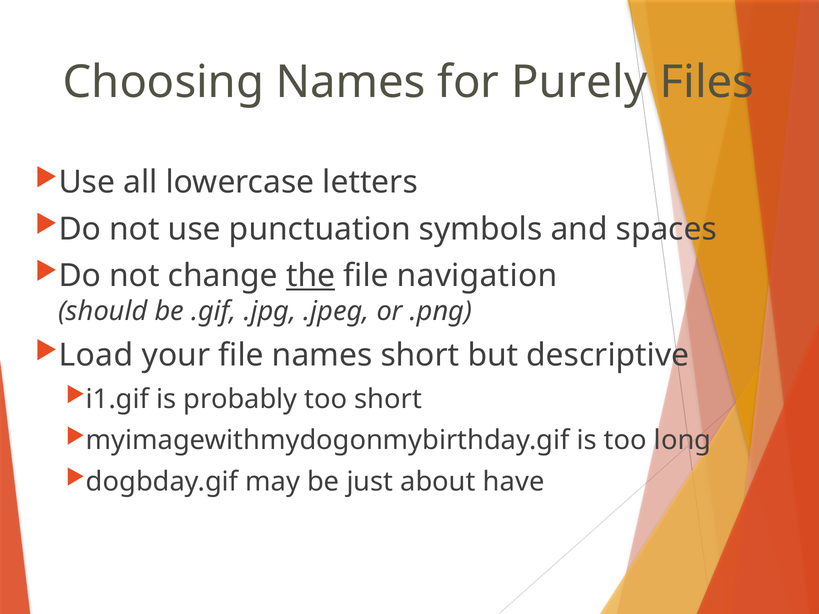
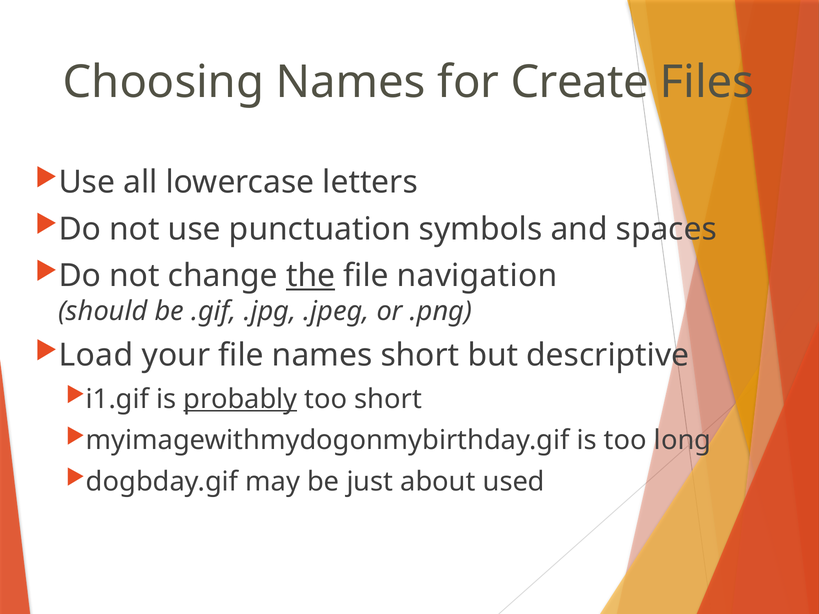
Purely: Purely -> Create (580, 82)
probably underline: none -> present (240, 399)
have: have -> used (514, 482)
